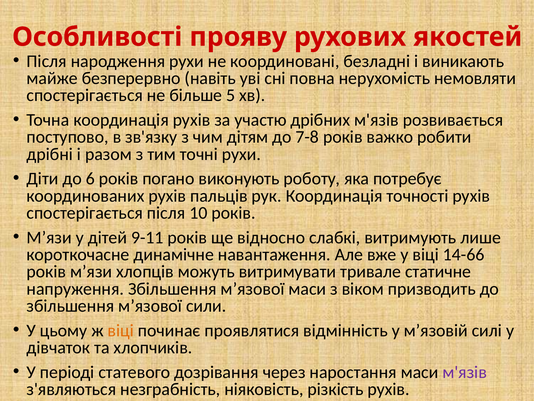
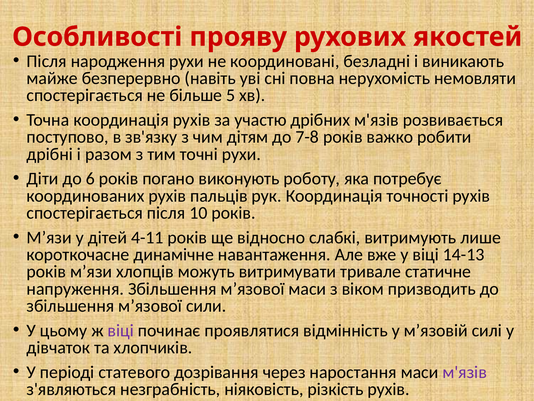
9-11: 9-11 -> 4-11 (147, 237)
14-66: 14-66 -> 14-13 (464, 254)
віці colour: orange -> purple (121, 330)
